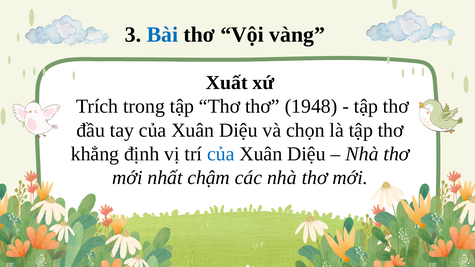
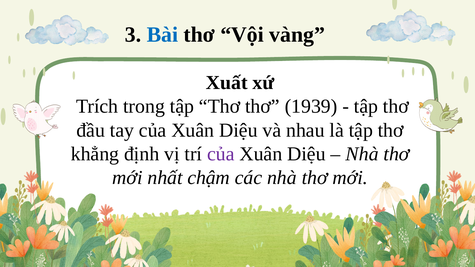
1948: 1948 -> 1939 (311, 107)
chọn: chọn -> nhau (305, 130)
của colour: blue -> purple (221, 154)
